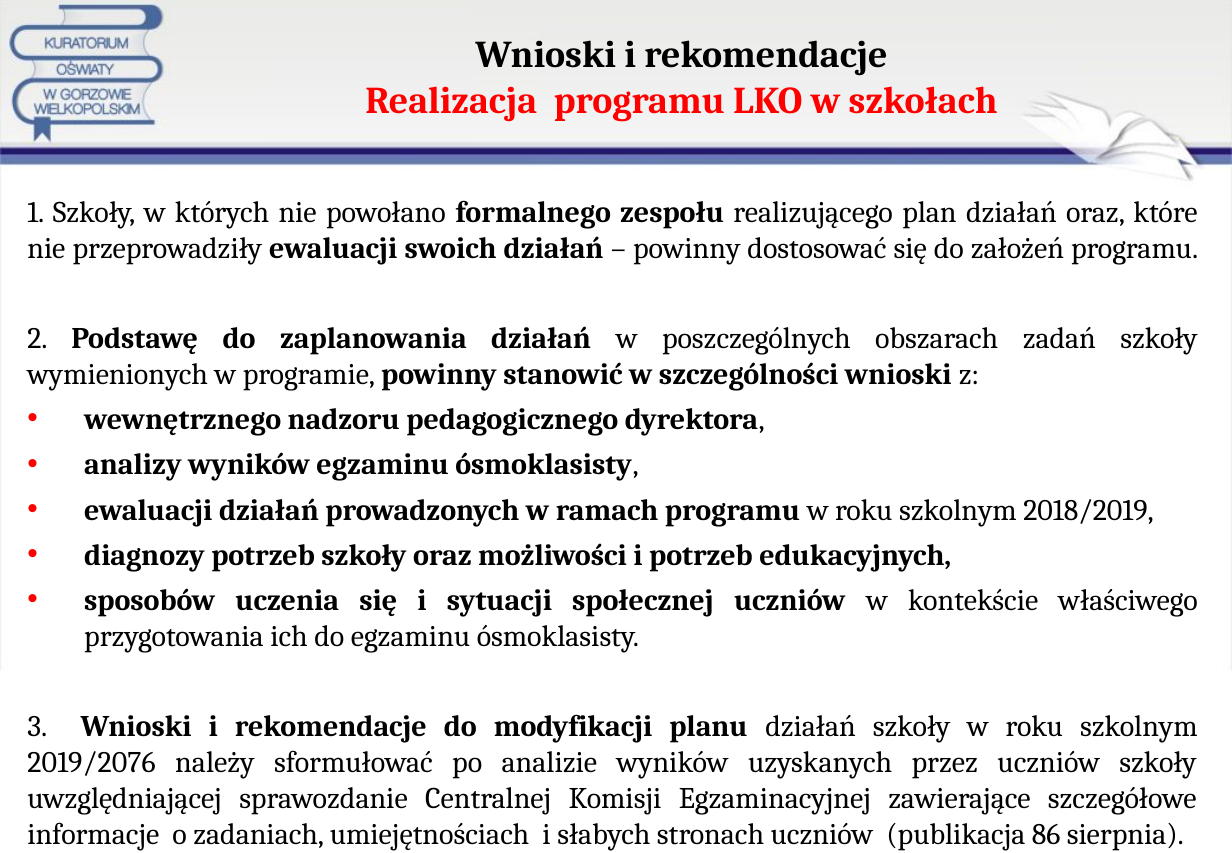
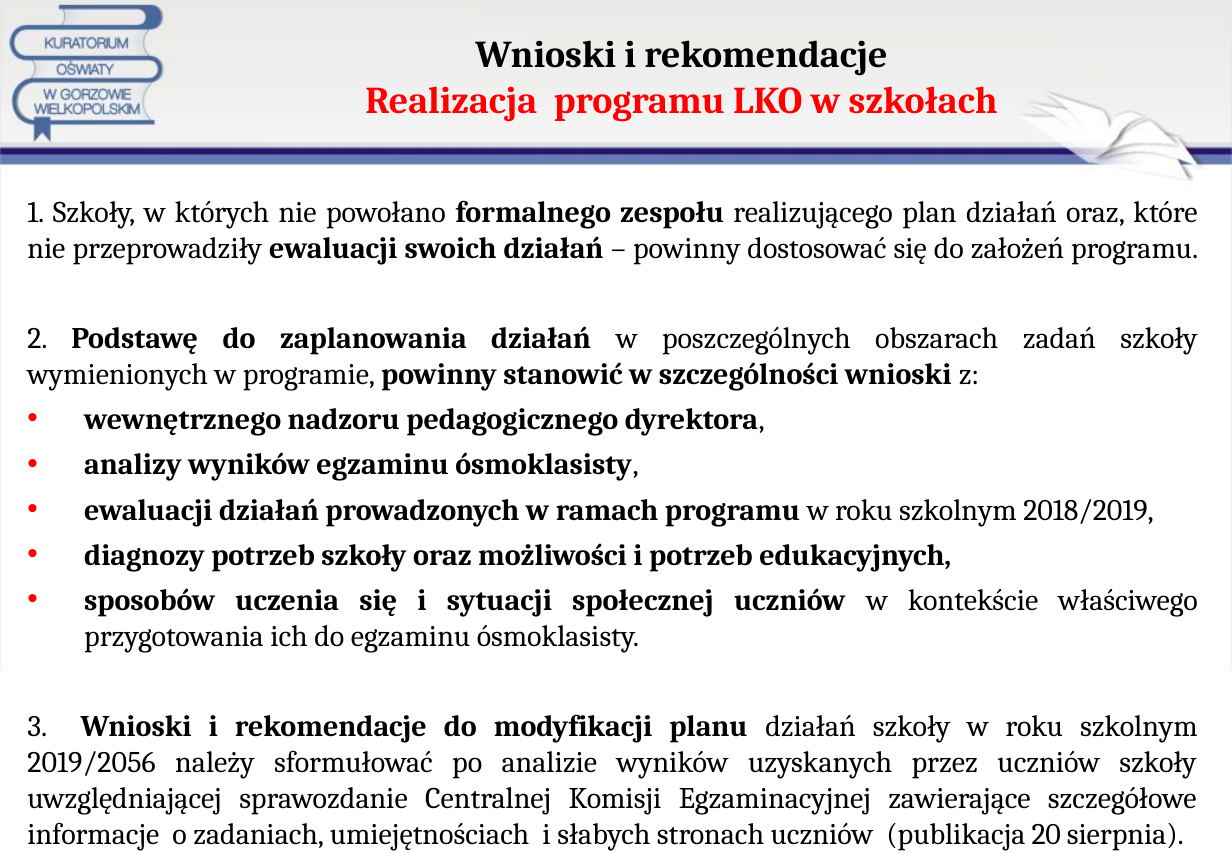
2019/2076: 2019/2076 -> 2019/2056 (92, 763)
86: 86 -> 20 (1046, 835)
